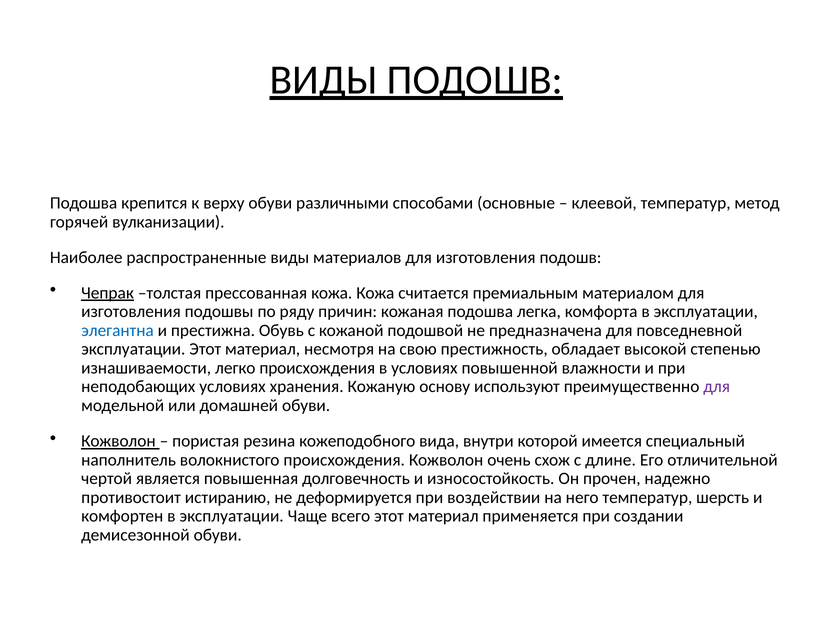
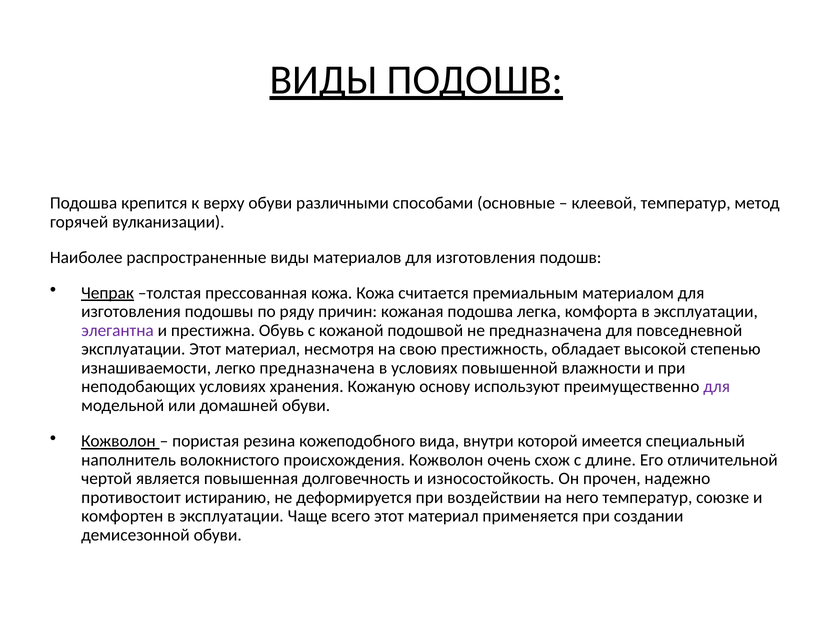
элегантна colour: blue -> purple (118, 330)
легко происхождения: происхождения -> предназначена (317, 368)
шерсть: шерсть -> союзке (723, 497)
